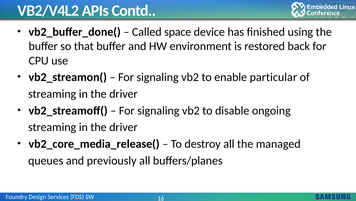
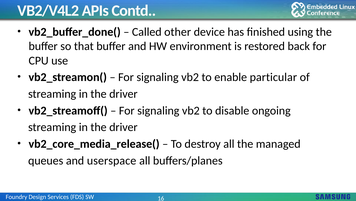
space: space -> other (178, 32)
previously: previously -> userspace (112, 160)
